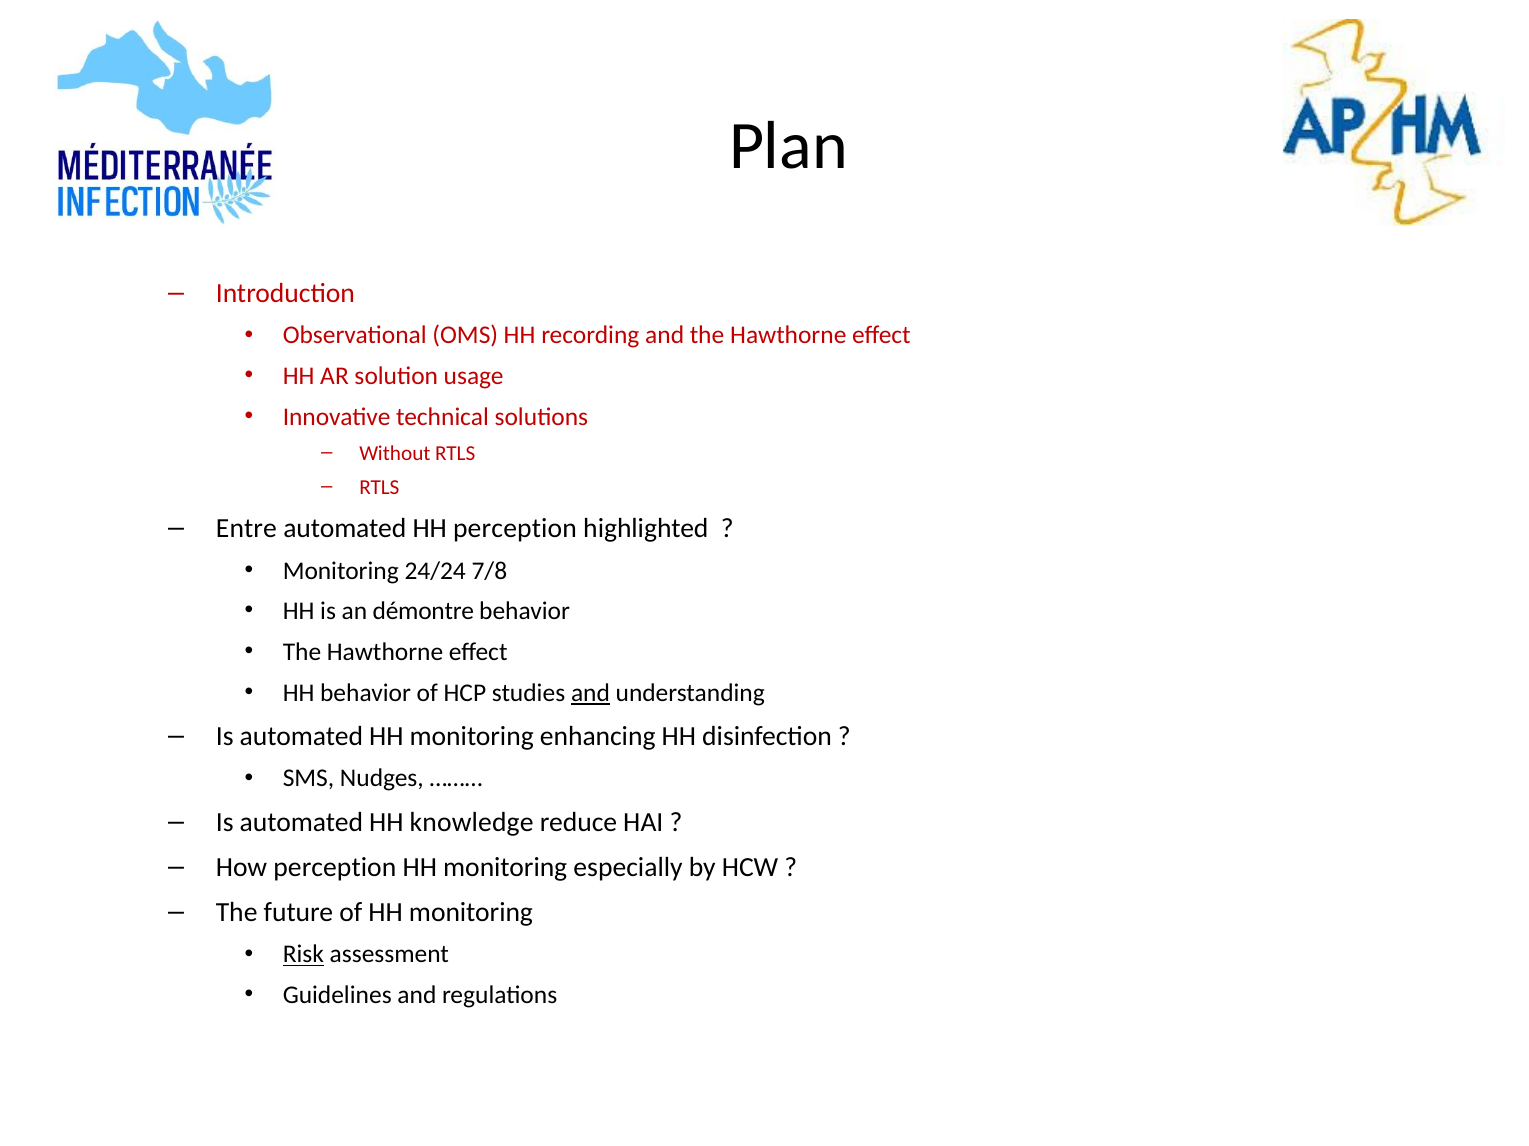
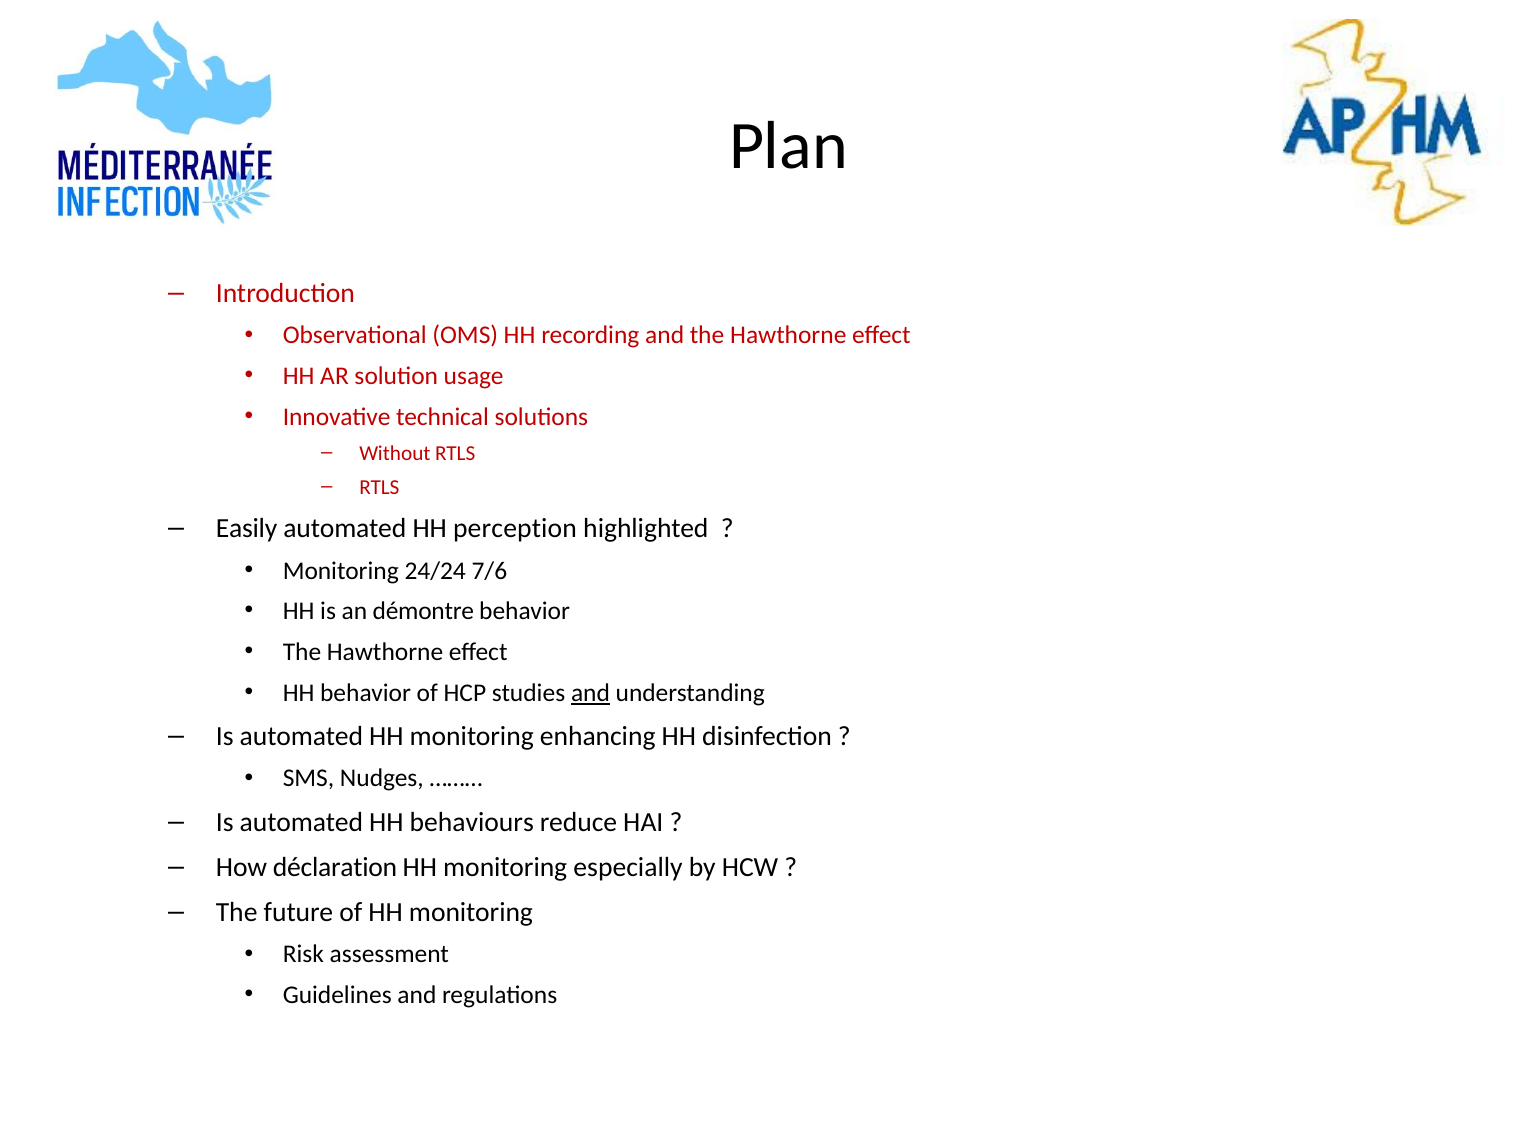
Entre: Entre -> Easily (247, 529)
7/8: 7/8 -> 7/6 (489, 571)
knowledge: knowledge -> behaviours (472, 823)
How perception: perception -> déclaration (335, 868)
Risk underline: present -> none (303, 955)
